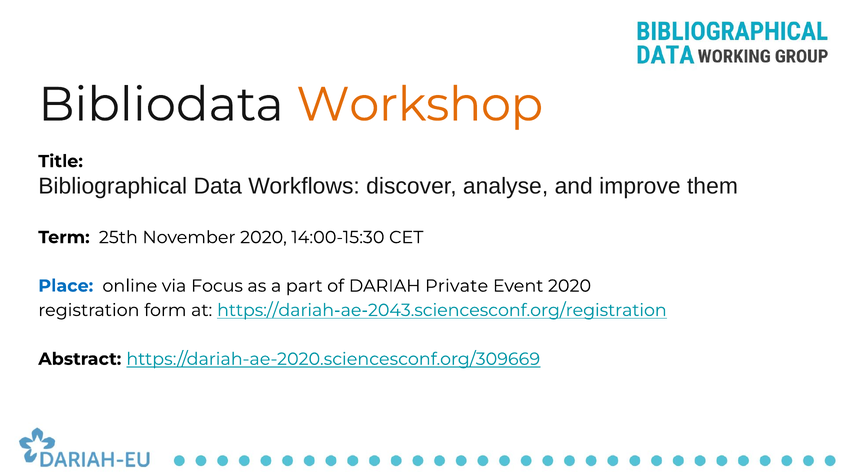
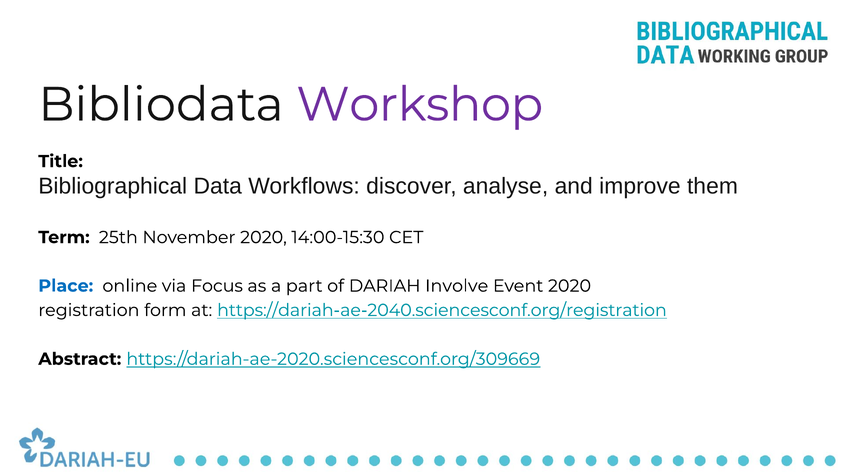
Workshop colour: orange -> purple (420, 105)
Private: Private -> Involve (457, 286)
https://dariah-ae-2043.sciencesconf.org/registration: https://dariah-ae-2043.sciencesconf.org/registration -> https://dariah-ae-2040.sciencesconf.org/registration (442, 310)
